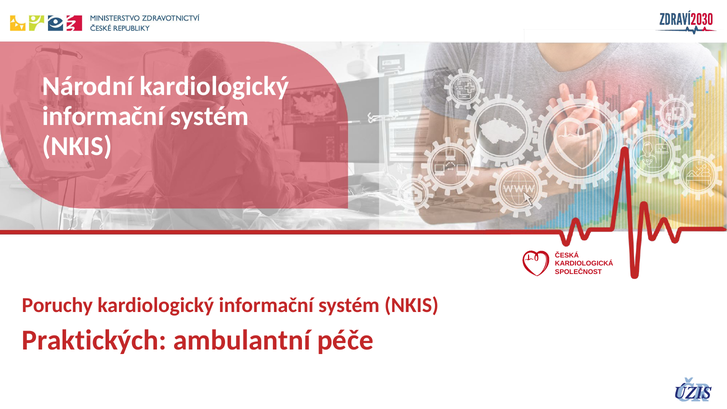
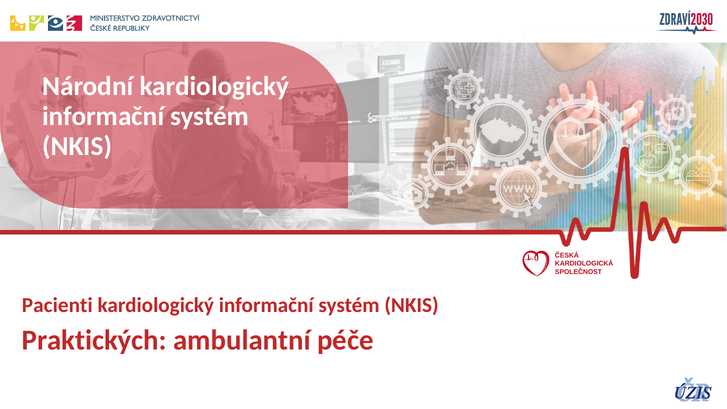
Poruchy: Poruchy -> Pacienti (57, 305)
